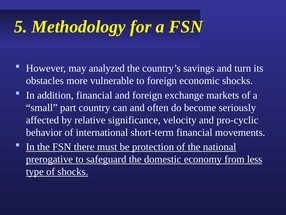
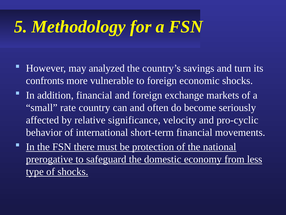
obstacles: obstacles -> confronts (45, 81)
part: part -> rate (68, 107)
